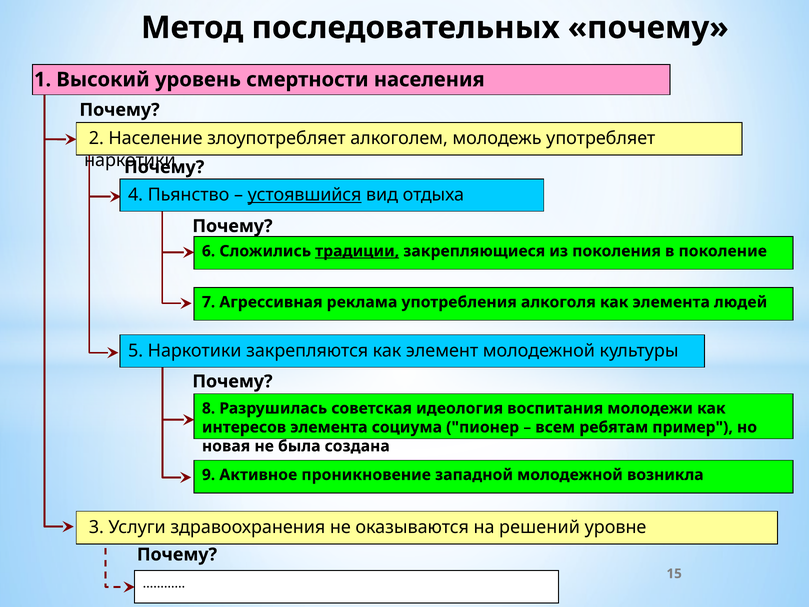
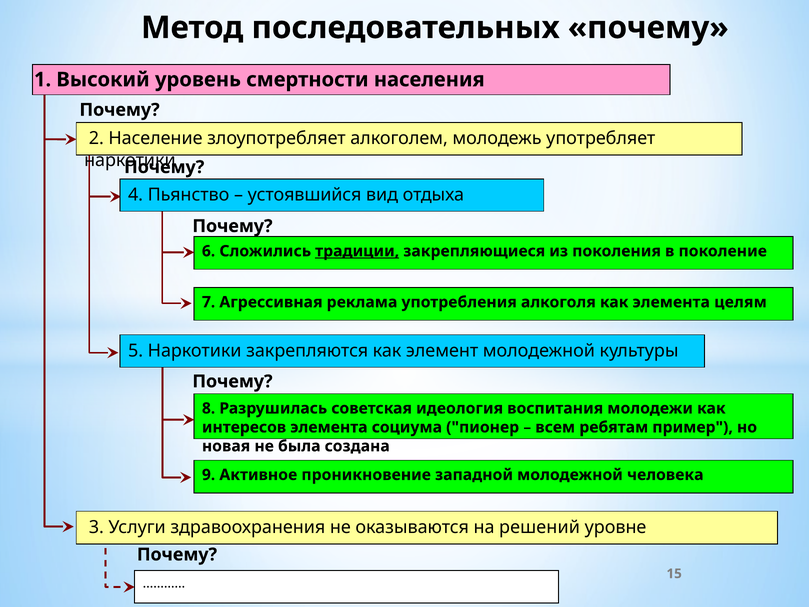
устоявшийся underline: present -> none (305, 195)
людей: людей -> целям (741, 302)
возникла: возникла -> человека (665, 475)
